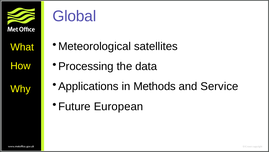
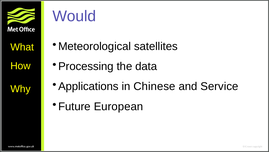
Global: Global -> Would (74, 16)
Methods: Methods -> Chinese (154, 86)
